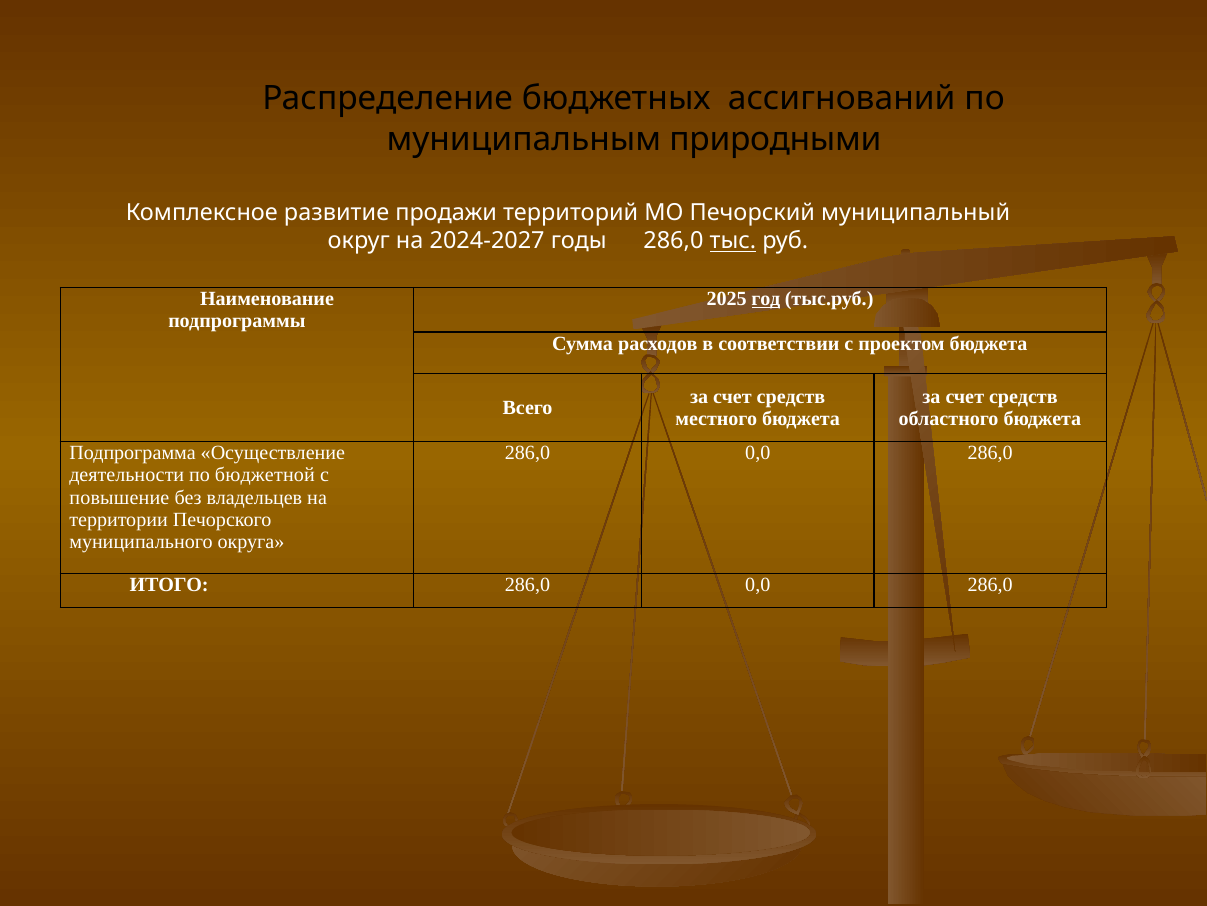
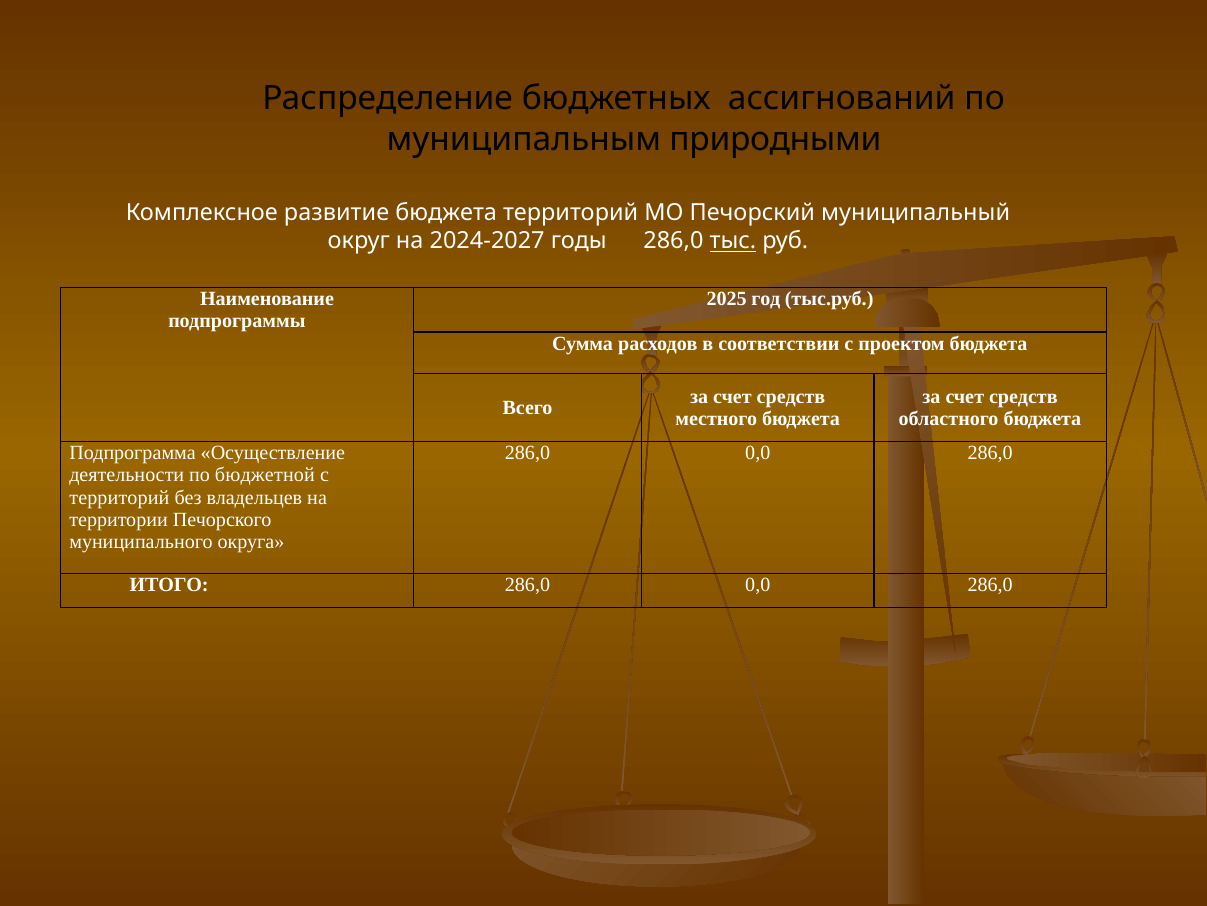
развитие продажи: продажи -> бюджета (446, 213)
год underline: present -> none (766, 299)
повышение: повышение -> территорий (119, 497)
